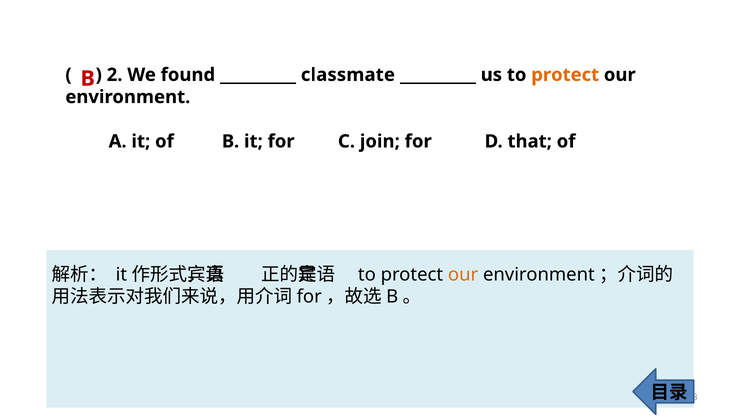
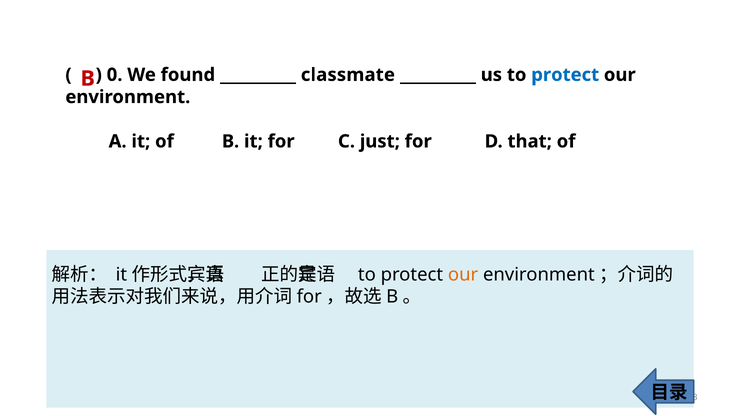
2: 2 -> 0 (115, 75)
protect colour: orange -> blue (565, 75)
join: join -> just (380, 141)
